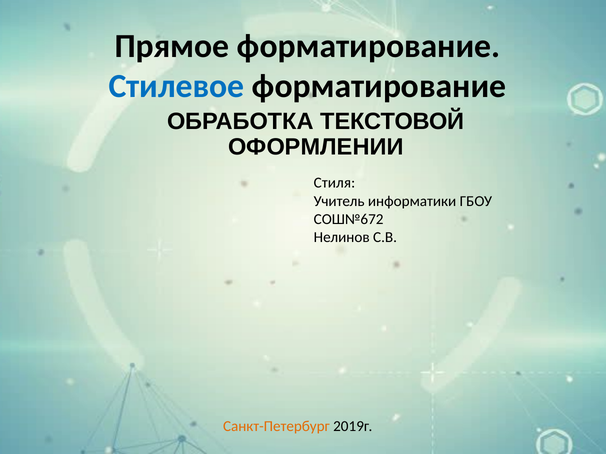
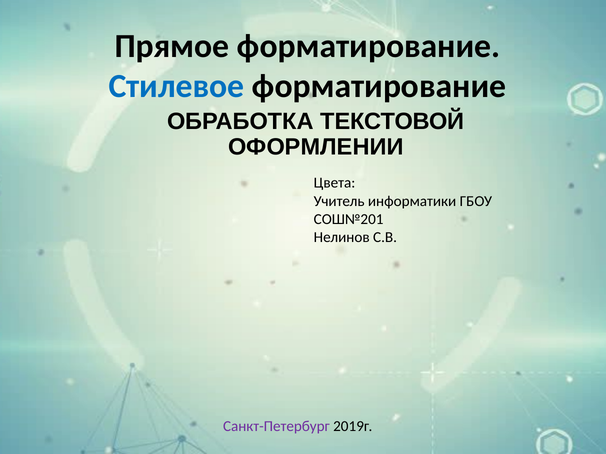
Стиля: Стиля -> Цвета (335, 183)
СОШ№672: СОШ№672 -> СОШ№201 (349, 219)
Санкт-Петербург colour: orange -> purple (276, 426)
